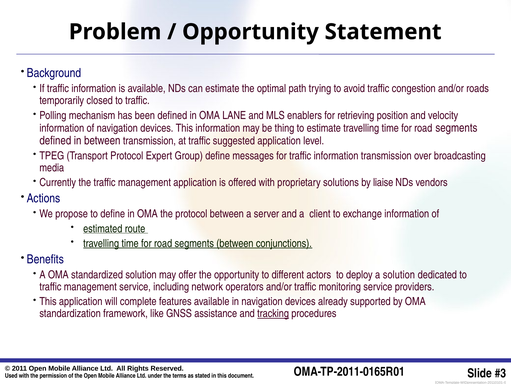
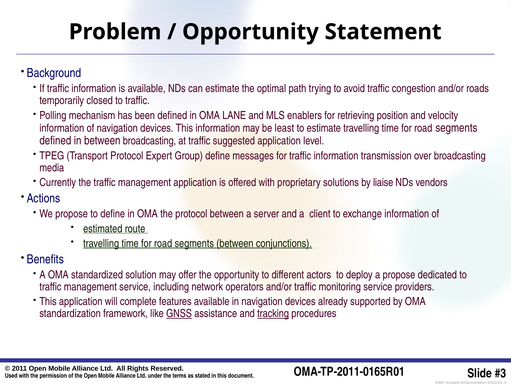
thing: thing -> least (284, 128)
between transmission: transmission -> broadcasting (149, 141)
a solution: solution -> propose (399, 274)
GNSS underline: none -> present (179, 313)
